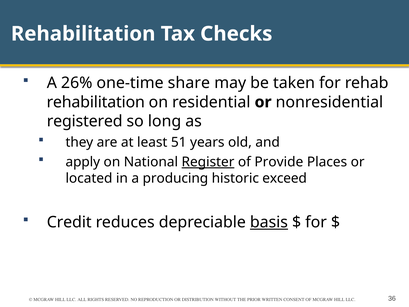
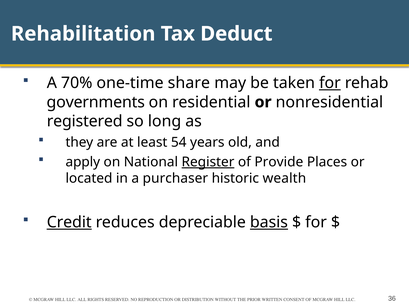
Checks: Checks -> Deduct (236, 34)
26%: 26% -> 70% (77, 83)
for underline: none -> present (330, 83)
rehabilitation: rehabilitation -> governments (96, 102)
51: 51 -> 54 (179, 142)
producing: producing -> purchaser (175, 178)
exceed: exceed -> wealth (284, 178)
Credit underline: none -> present (69, 222)
